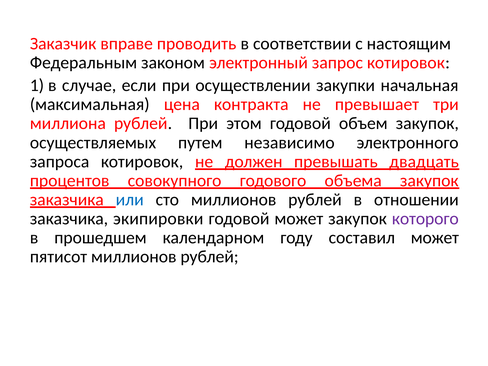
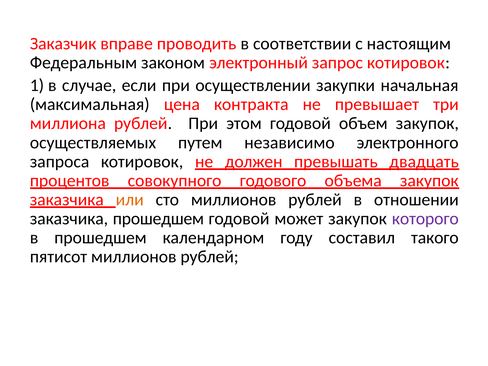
или colour: blue -> orange (130, 200)
заказчика экипировки: экипировки -> прошедшем (158, 219)
составил может: может -> такого (435, 238)
